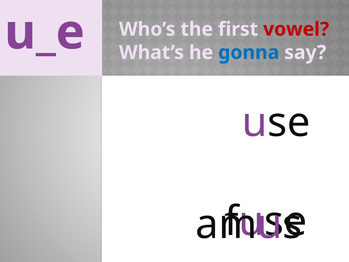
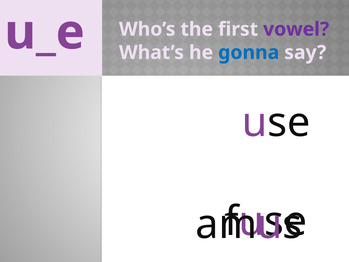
vowel colour: red -> purple (296, 29)
